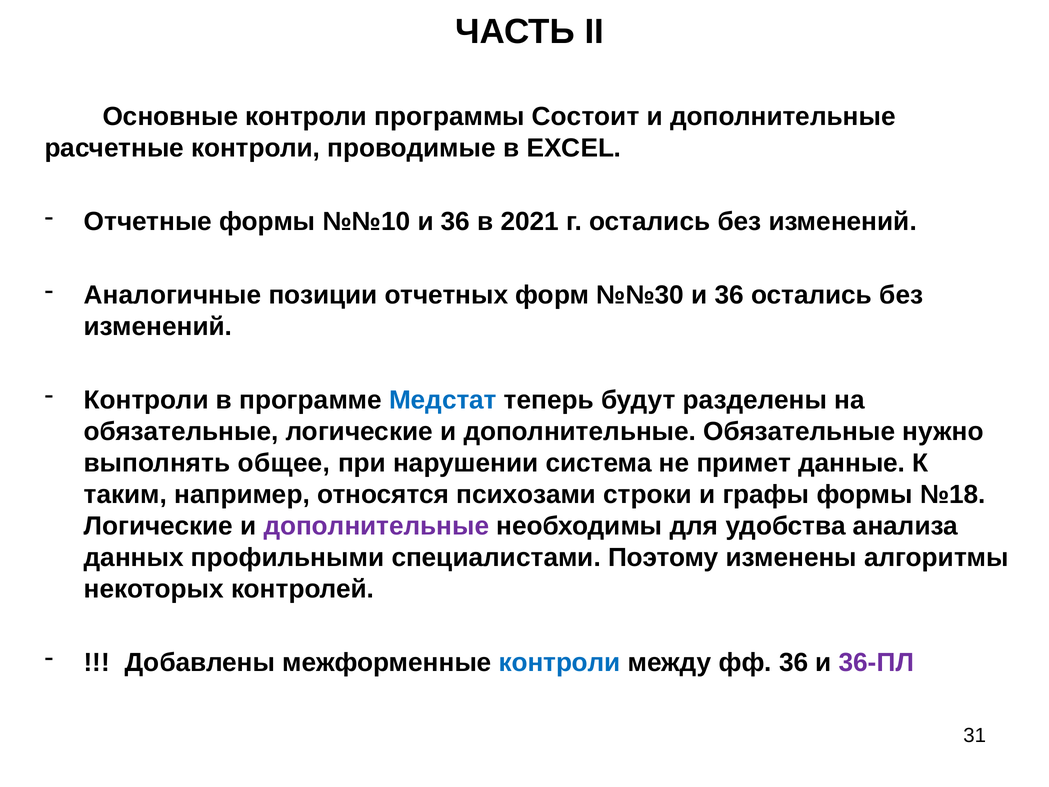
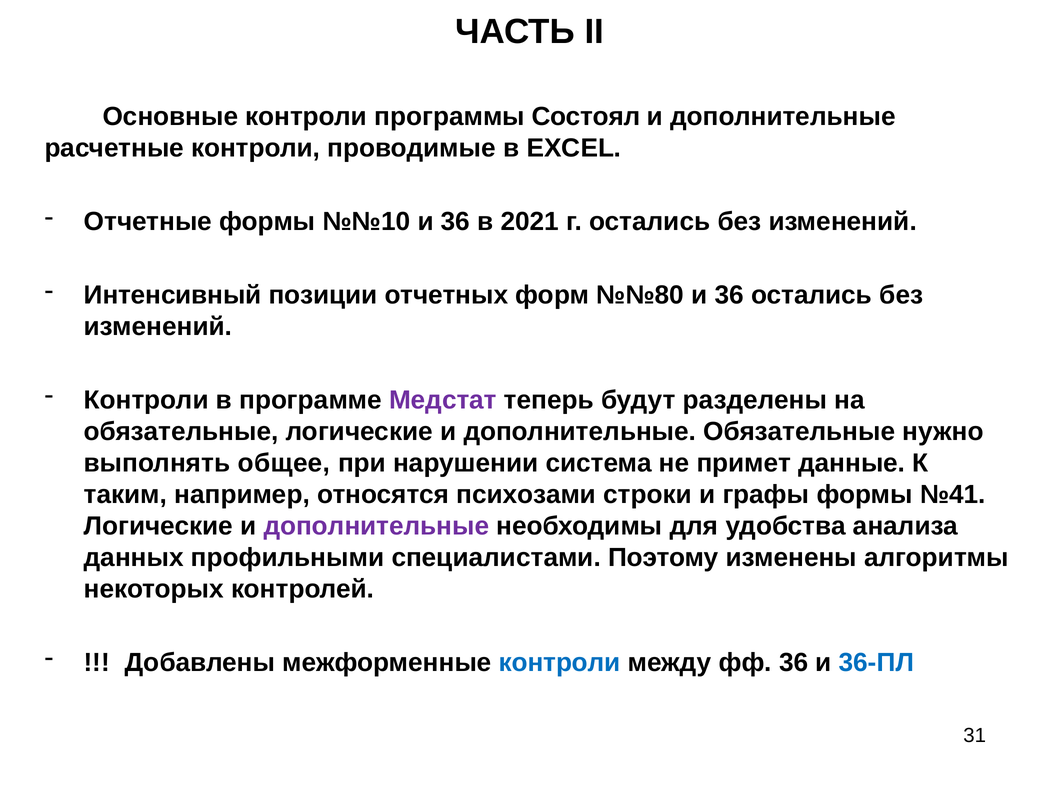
Состоит: Состоит -> Состоял (586, 117)
Аналогичные: Аналогичные -> Интенсивный (173, 295)
№№30: №№30 -> №№80 (640, 295)
Медстат colour: blue -> purple (443, 400)
№18: №18 -> №41 (953, 494)
36-ПЛ colour: purple -> blue (876, 662)
